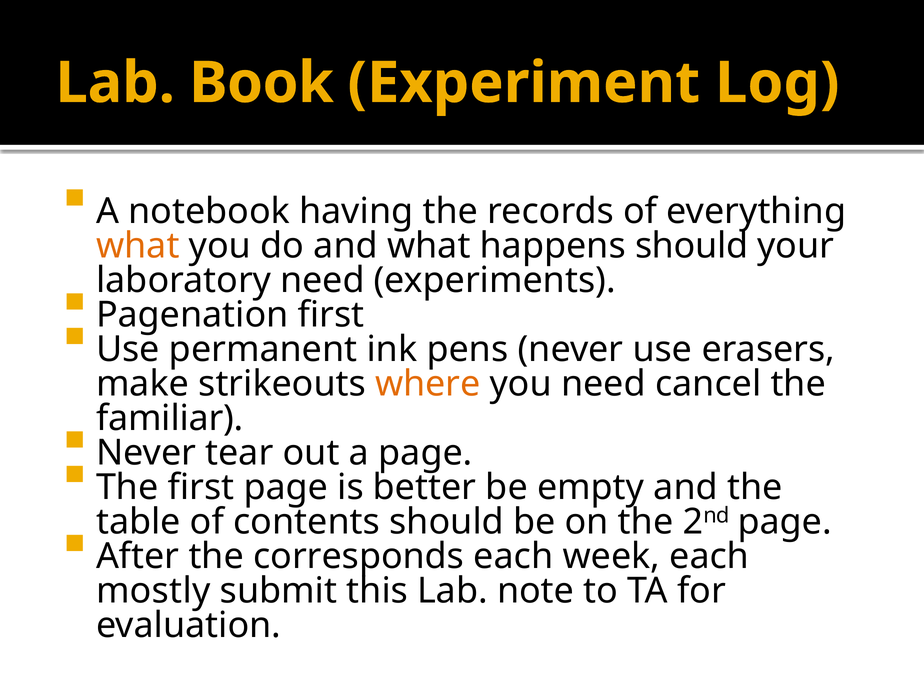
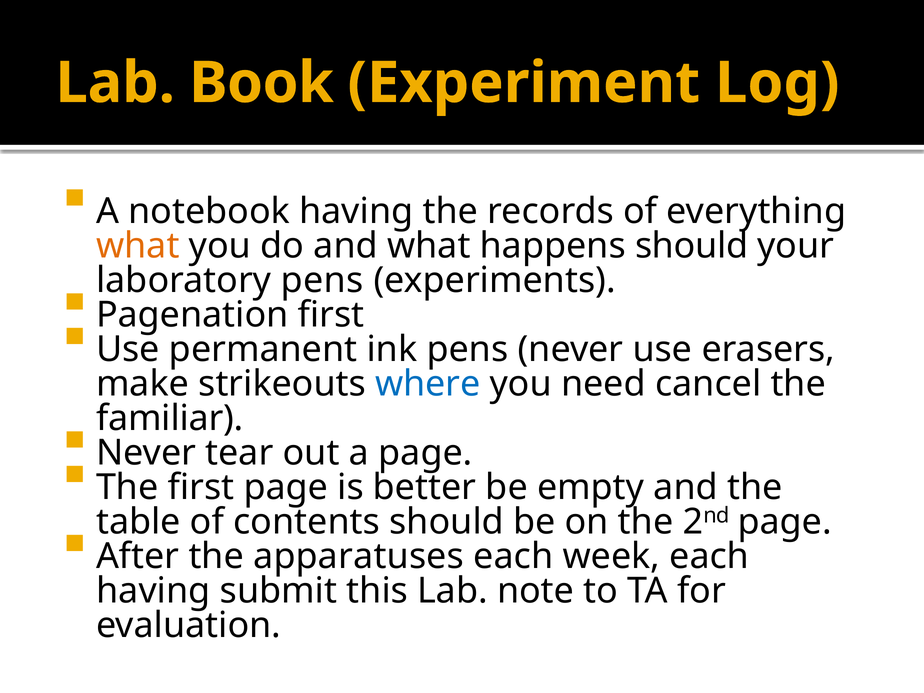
laboratory need: need -> pens (322, 280)
where colour: orange -> blue (428, 384)
corresponds: corresponds -> apparatuses (359, 557)
mostly: mostly -> having (153, 591)
